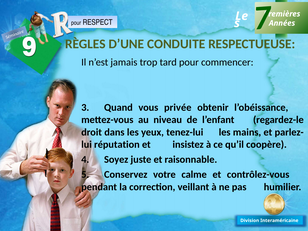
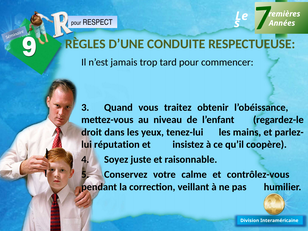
privée: privée -> traitez (178, 108)
